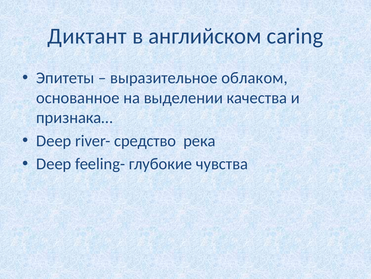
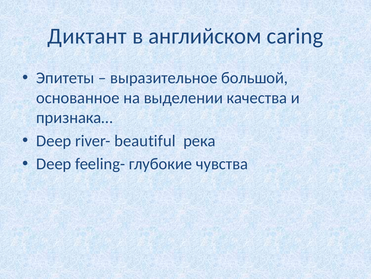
облаком: облаком -> большой (255, 78)
средство: средство -> beautiful (145, 141)
